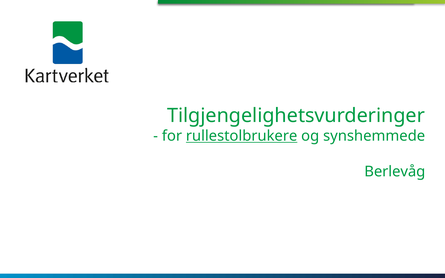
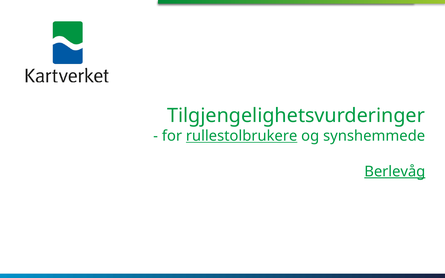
Berlevåg underline: none -> present (395, 172)
